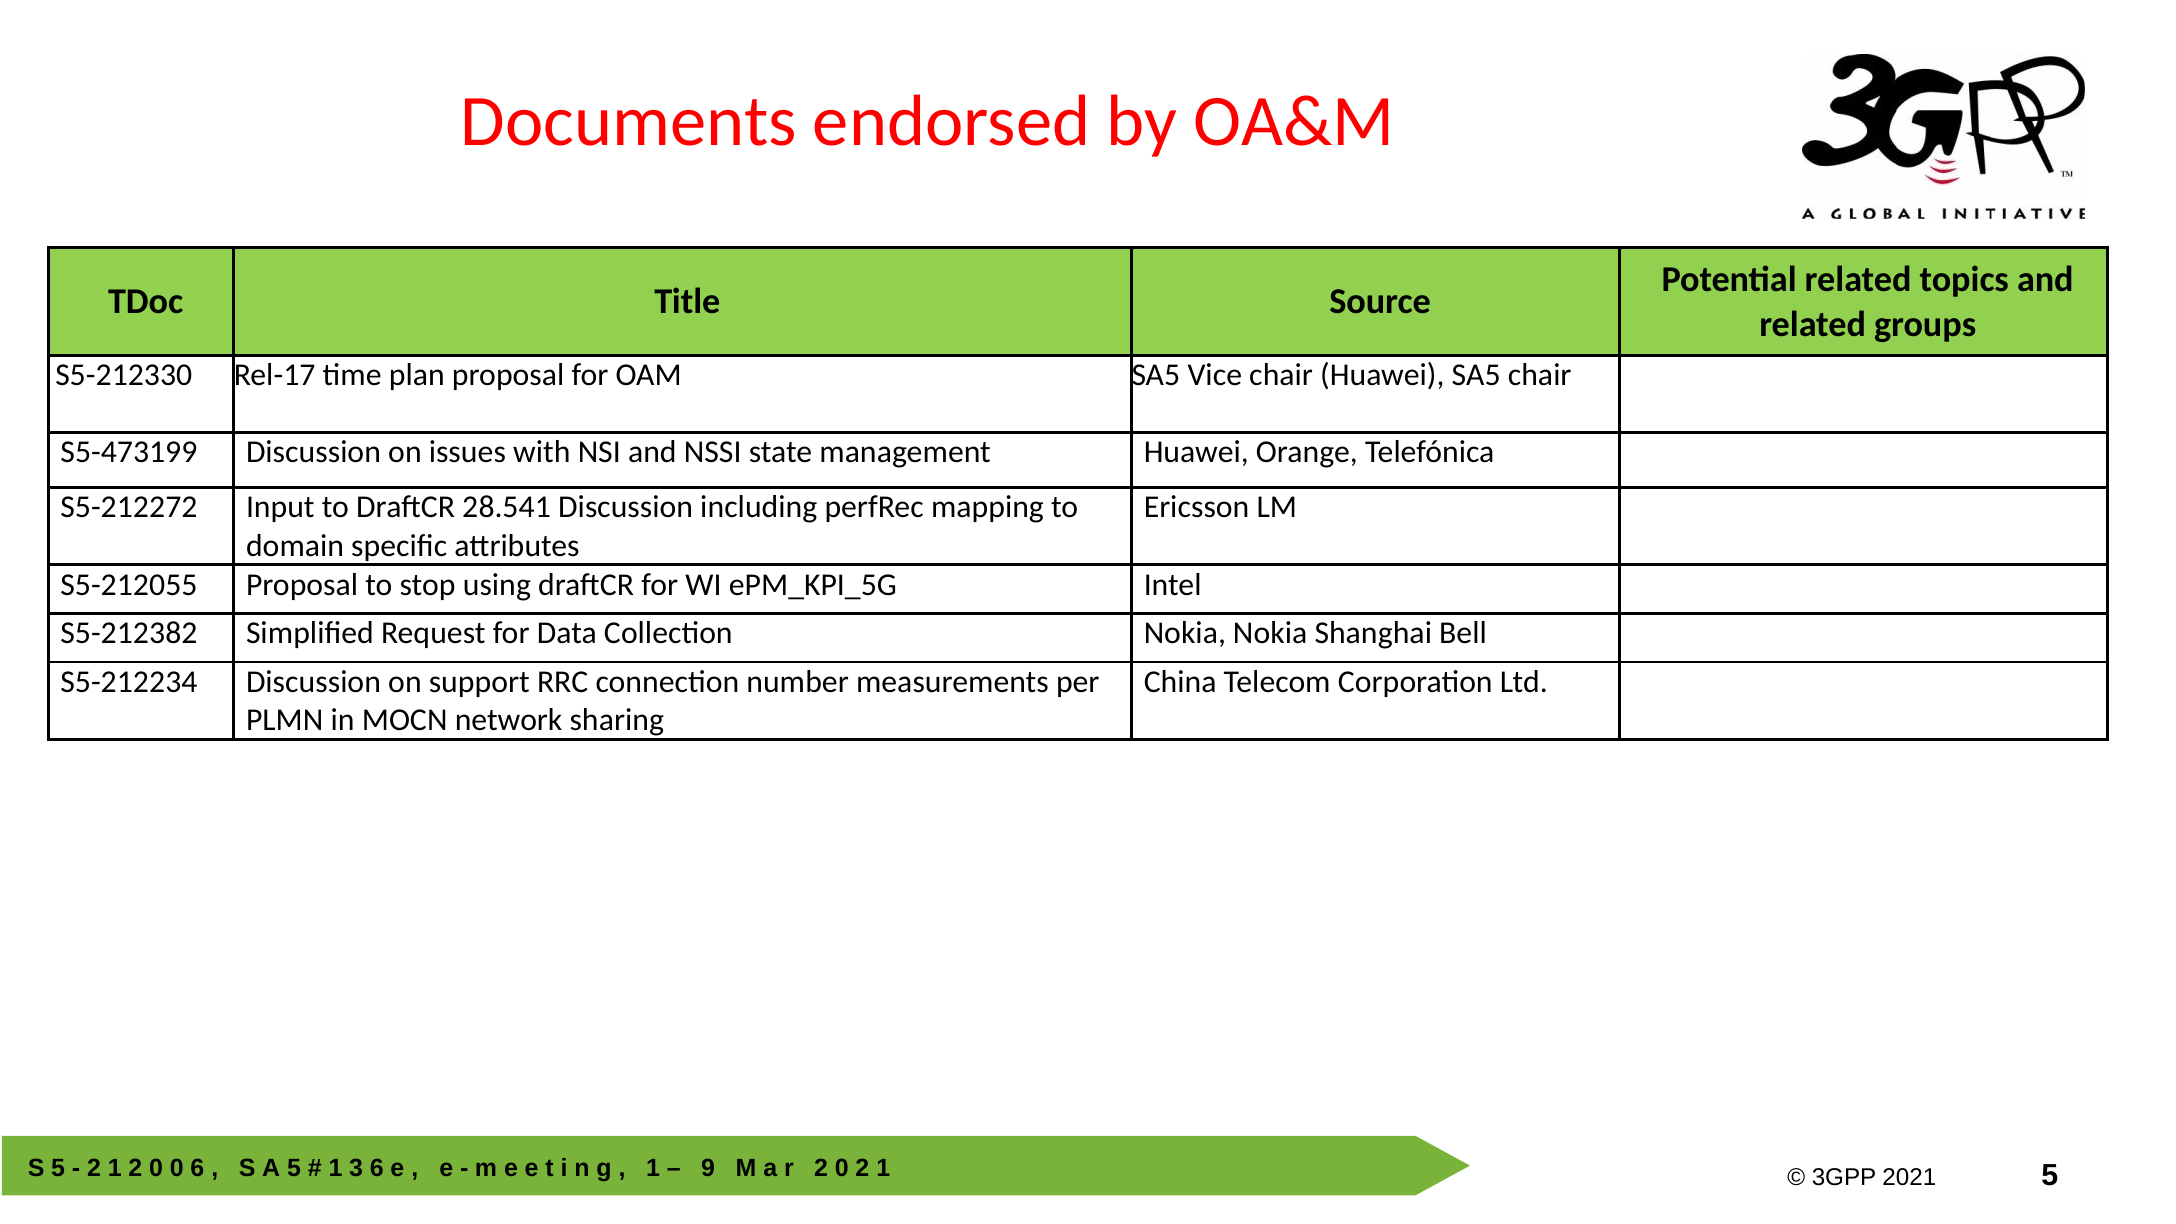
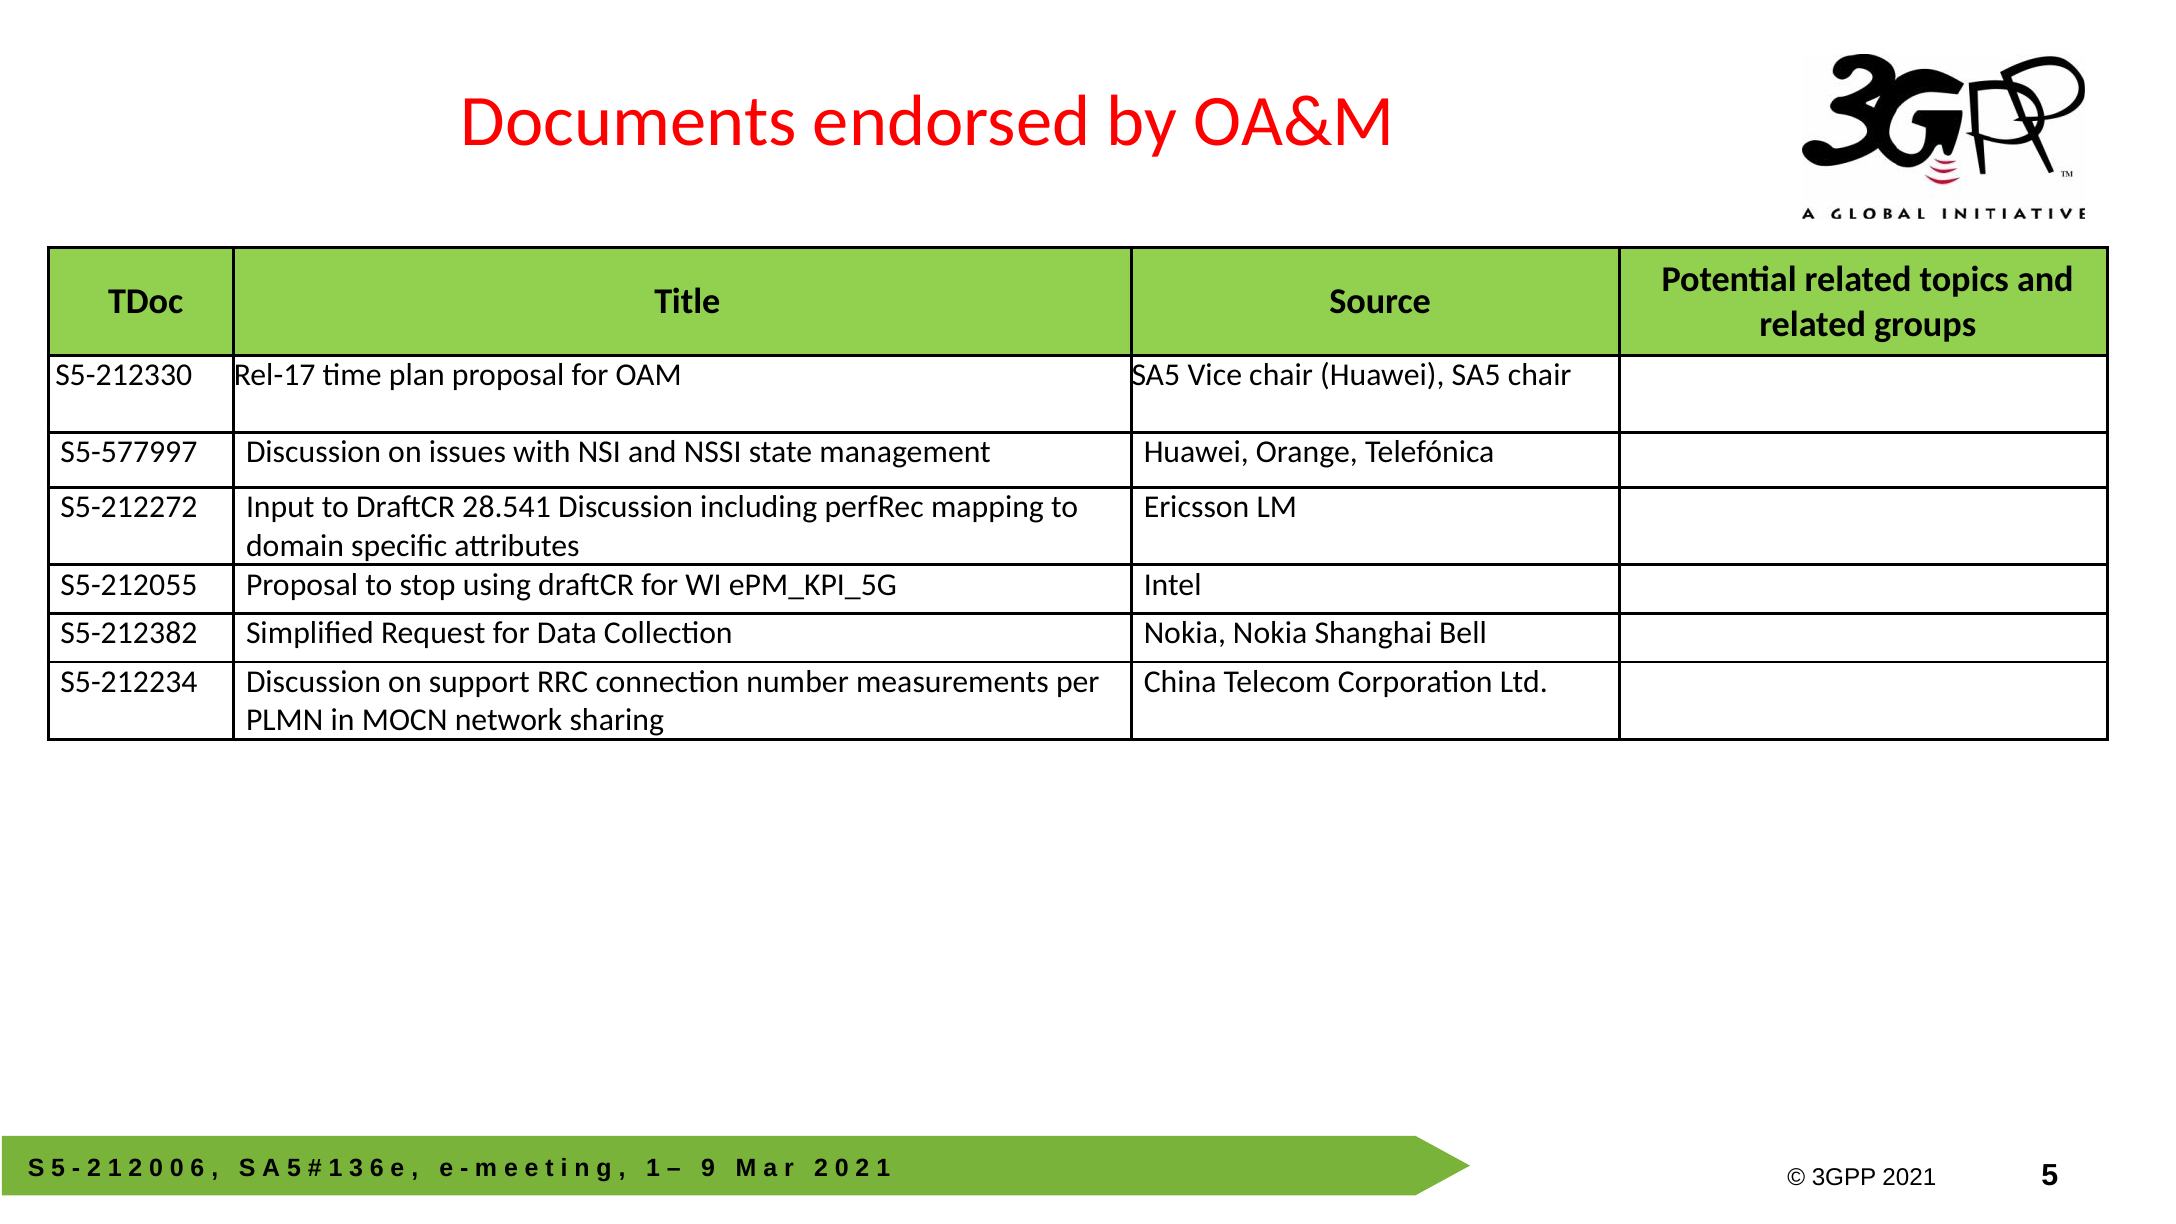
S5-473199: S5-473199 -> S5-577997 (129, 452)
